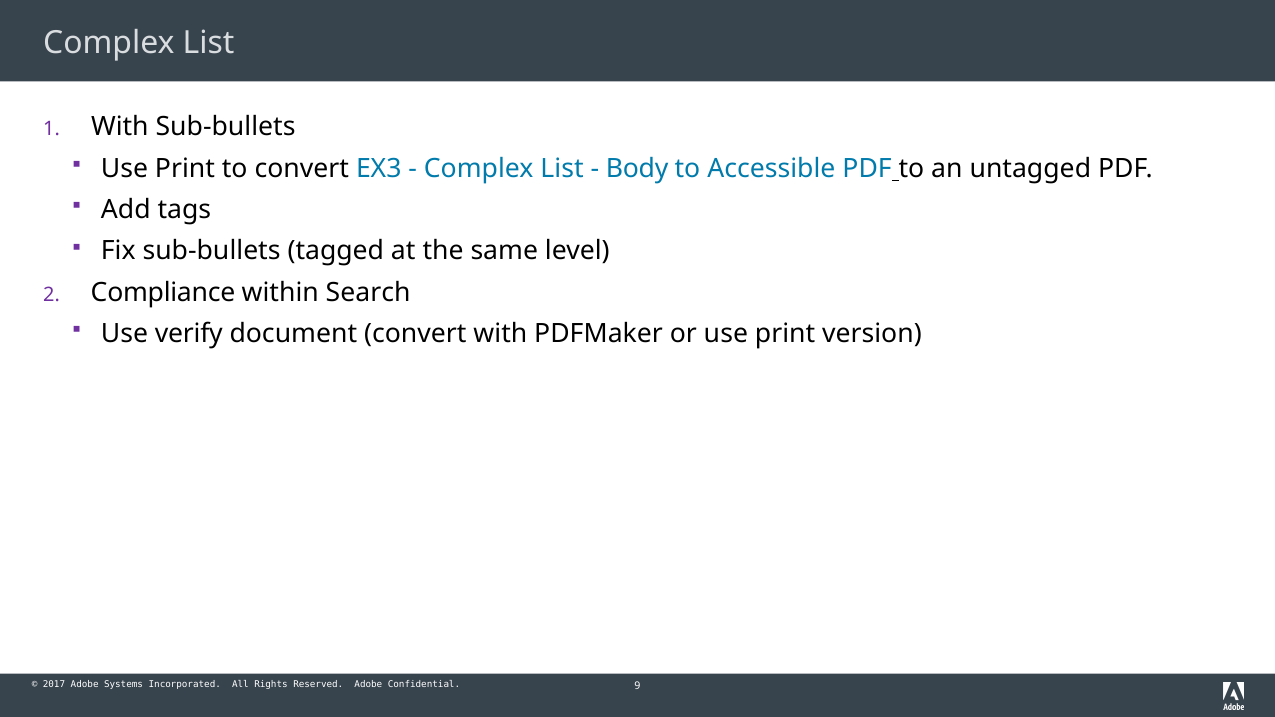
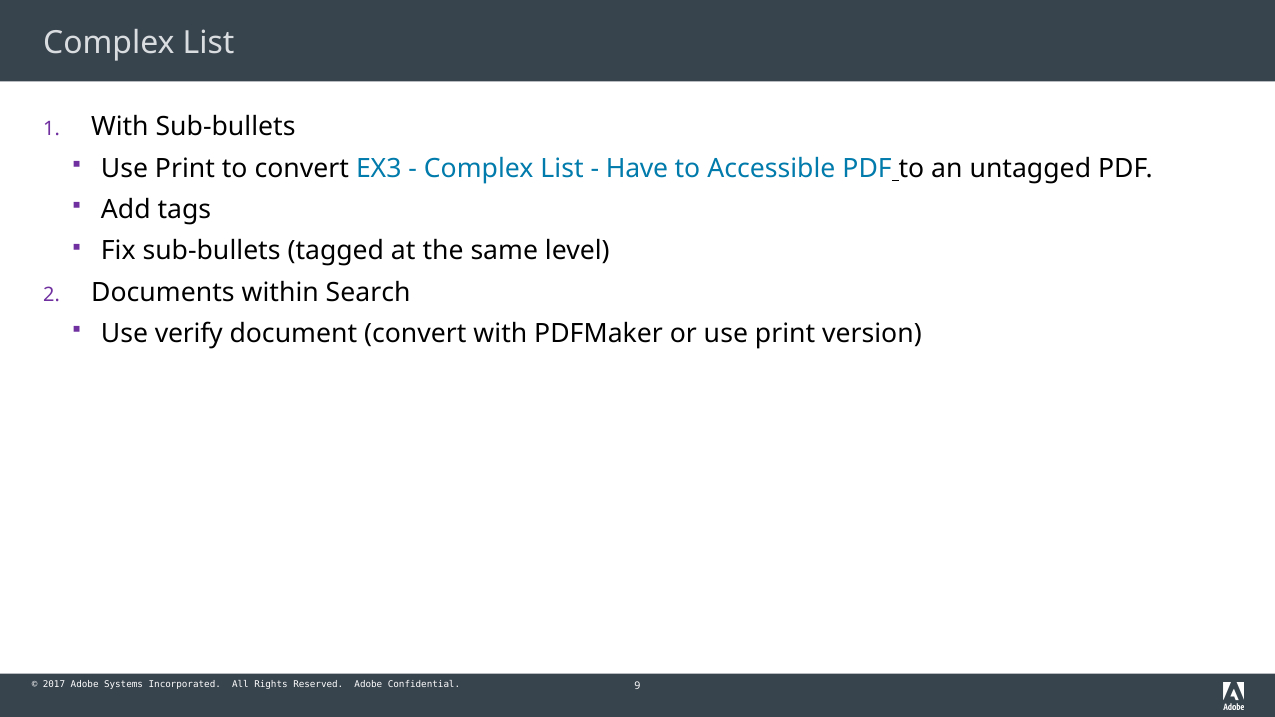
Body: Body -> Have (637, 169)
Compliance: Compliance -> Documents (163, 293)
